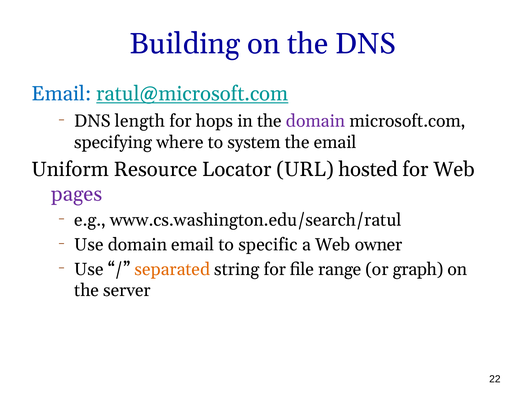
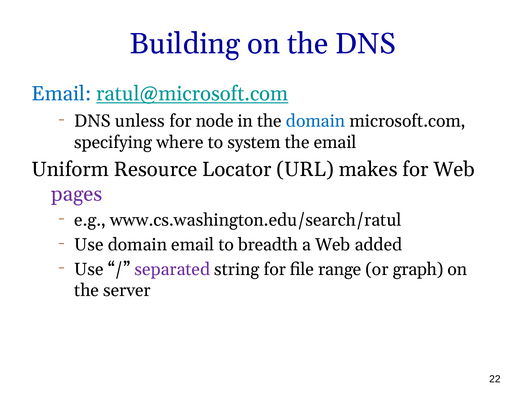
length: length -> unless (140, 121)
hops: hops -> node (215, 121)
domain colour: purple -> blue (316, 121)
hosted: hosted -> makes (368, 169)
specific: specific -> breadth (268, 244)
owner: owner -> added (379, 244)
separated colour: orange -> purple (172, 269)
